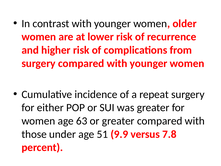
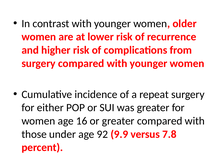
63: 63 -> 16 (82, 121)
51: 51 -> 92 (102, 134)
